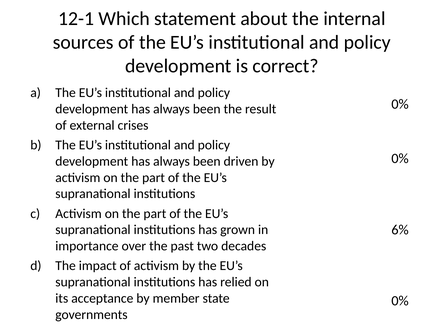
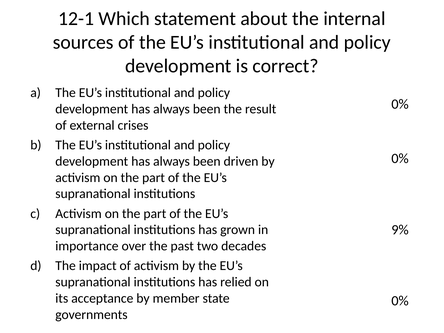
6%: 6% -> 9% (400, 230)
